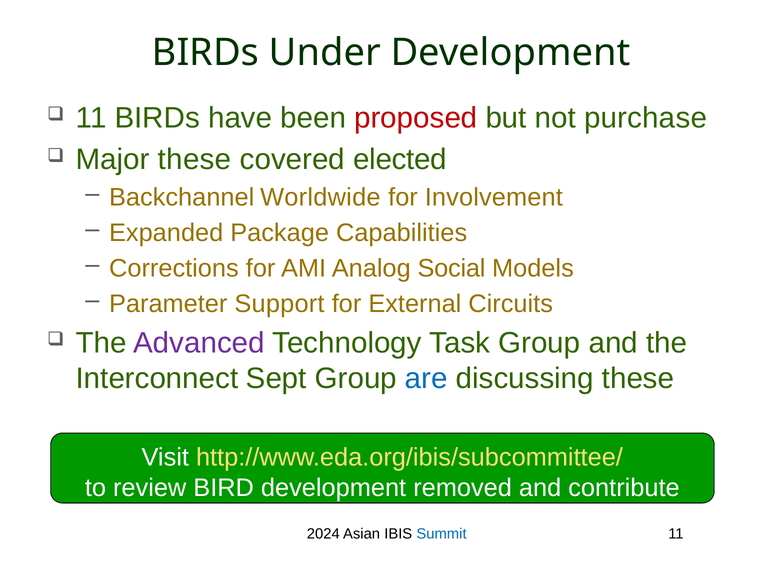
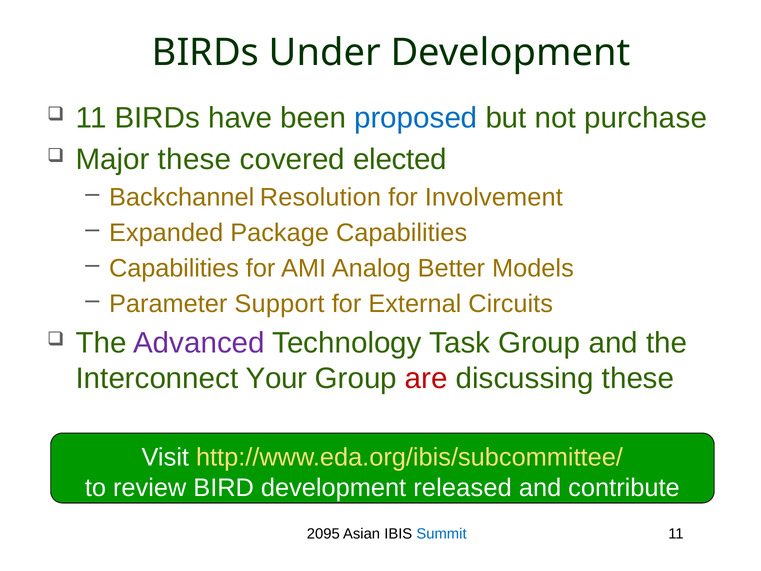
proposed colour: red -> blue (416, 118)
Worldwide: Worldwide -> Resolution (320, 197)
Corrections: Corrections -> Capabilities (174, 268)
Social: Social -> Better (451, 268)
Sept: Sept -> Your (276, 378)
are colour: blue -> red (426, 378)
removed: removed -> released (463, 488)
2024: 2024 -> 2095 (323, 534)
